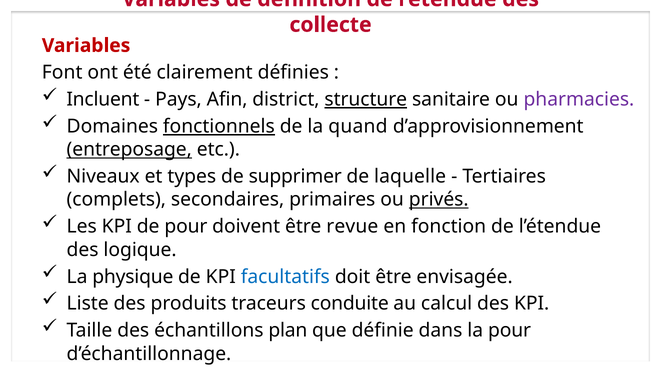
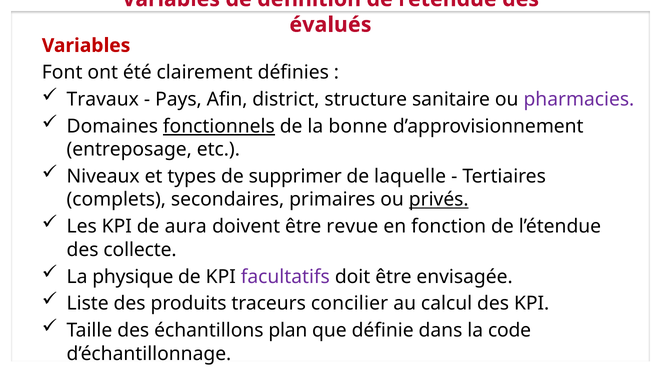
collecte: collecte -> évalués (330, 25)
Incluent: Incluent -> Travaux (103, 99)
structure underline: present -> none (366, 99)
quand: quand -> bonne (358, 126)
entreposage underline: present -> none (129, 149)
de pour: pour -> aura (186, 226)
logique: logique -> collecte (140, 250)
facultatifs colour: blue -> purple (285, 277)
conduite: conduite -> concilier (350, 303)
la pour: pour -> code (510, 330)
